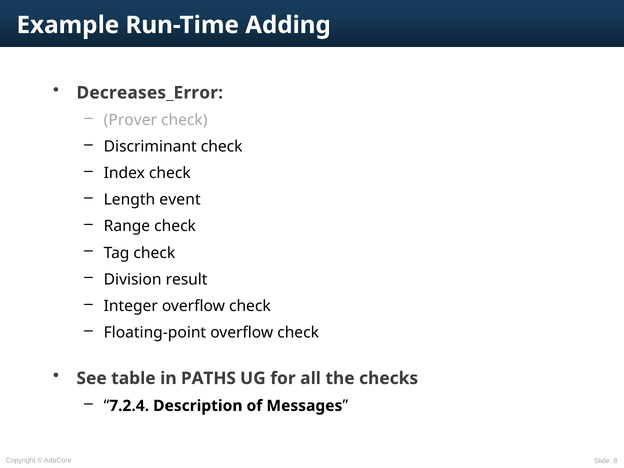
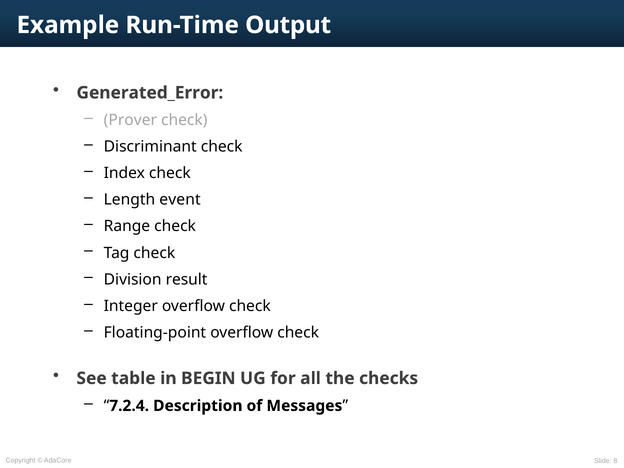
Adding: Adding -> Output (288, 25)
Decreases_Error: Decreases_Error -> Generated_Error (150, 93)
PATHS: PATHS -> BEGIN (208, 378)
